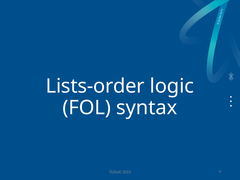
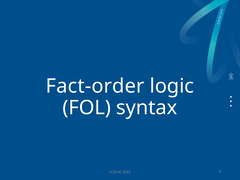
Lists-order: Lists-order -> Fact-order (95, 86)
